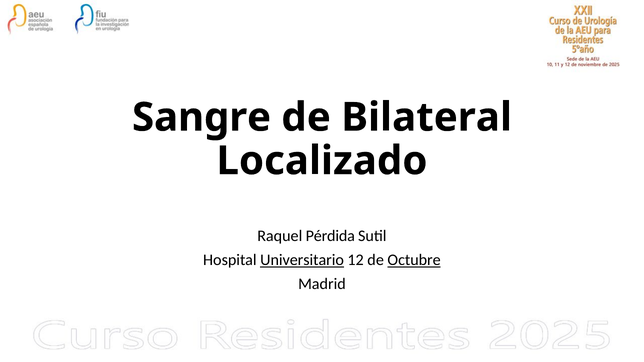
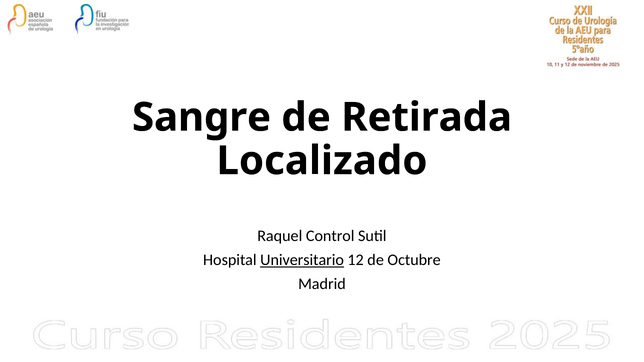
Bilateral: Bilateral -> Retirada (427, 118)
Pérdida: Pérdida -> Control (330, 236)
Octubre underline: present -> none (414, 260)
